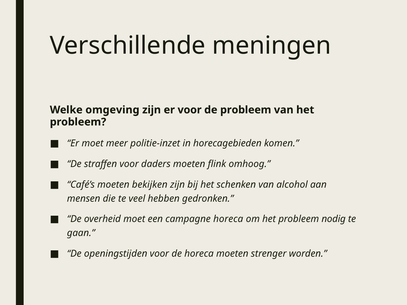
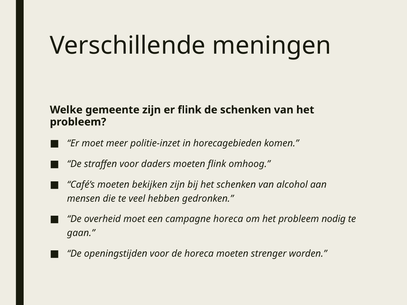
omgeving: omgeving -> gemeente (112, 110)
er voor: voor -> flink (190, 110)
de probleem: probleem -> schenken (246, 110)
